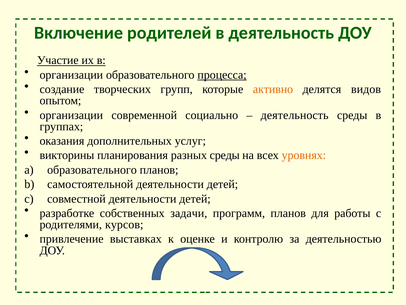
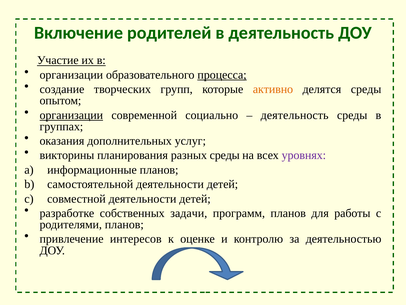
делятся видов: видов -> среды (366, 89)
организации underline: none -> present (71, 115)
уровнях colour: orange -> purple (304, 155)
образовательного: образовательного -> информационные (92, 170)
родителями курсов: курсов -> планов (124, 224)
выставках: выставках -> интересов (136, 239)
